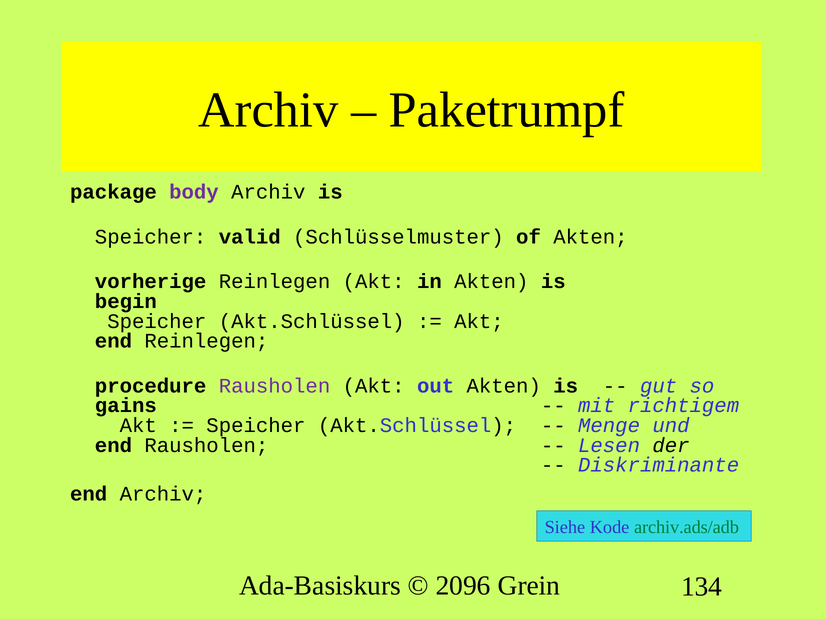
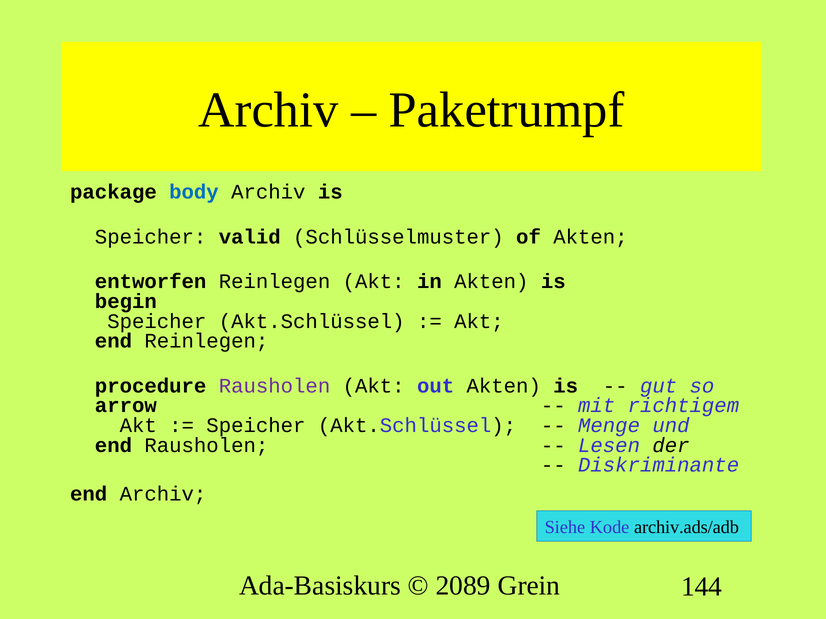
body colour: purple -> blue (194, 192)
vorherige: vorherige -> entworfen (151, 282)
gains: gains -> arrow (126, 406)
archiv.ads/adb colour: green -> black (686, 528)
2096: 2096 -> 2089 (463, 586)
134: 134 -> 144 (701, 587)
